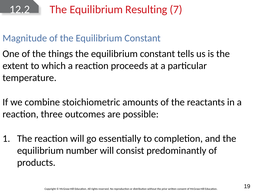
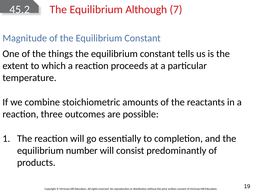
12.2: 12.2 -> 45.2 (20, 9)
Resulting: Resulting -> Although (146, 9)
